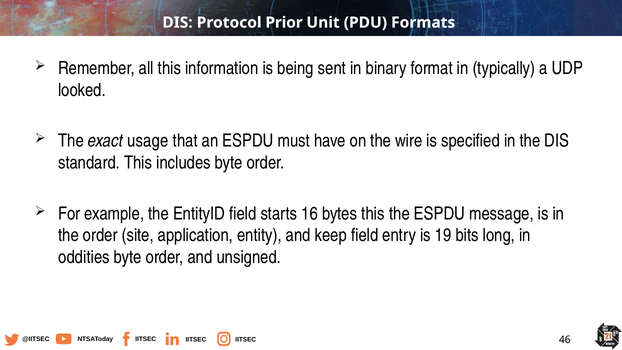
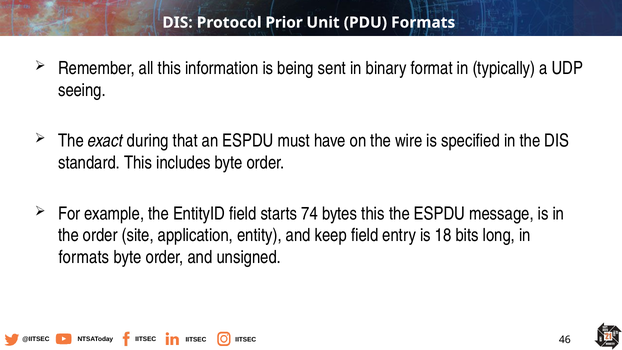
looked: looked -> seeing (82, 90)
usage: usage -> during (148, 141)
16: 16 -> 74 (310, 213)
19: 19 -> 18 (443, 235)
oddities: oddities -> formats (84, 257)
